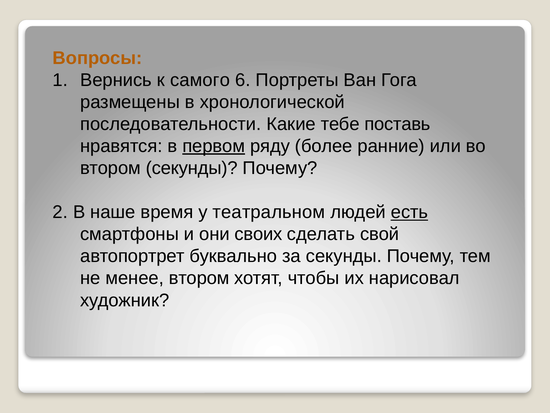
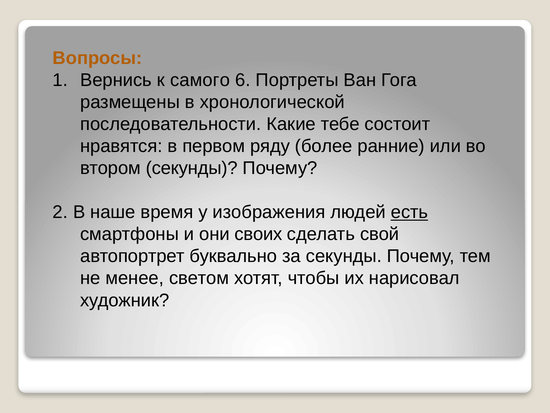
поставь: поставь -> состоит (397, 124)
первом underline: present -> none (214, 146)
театральном: театральном -> изображения (269, 212)
менее втором: втором -> светом (199, 278)
